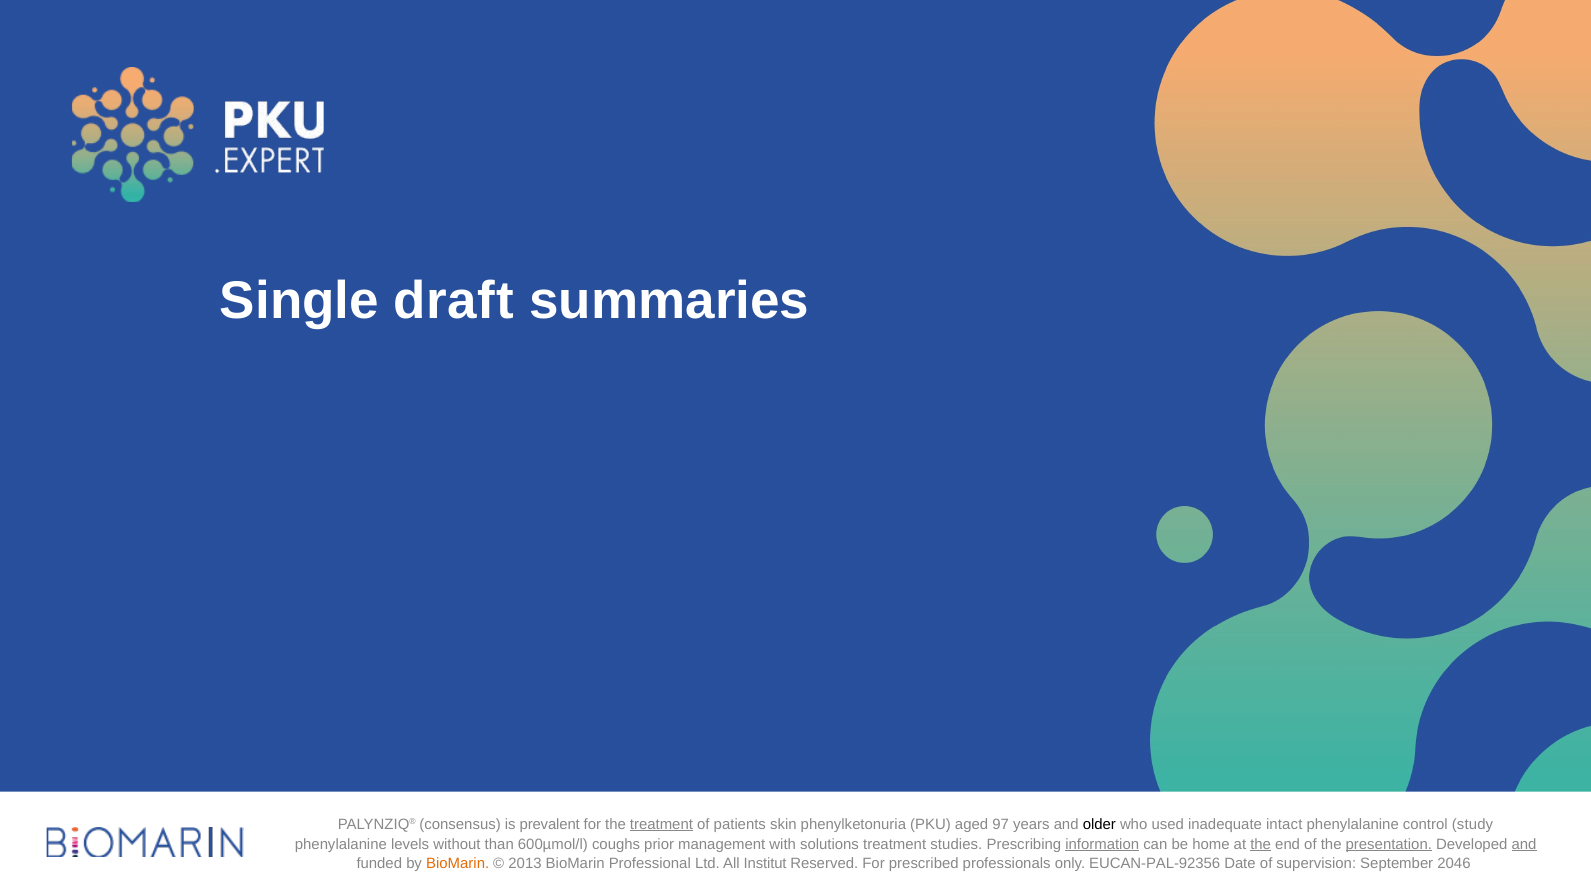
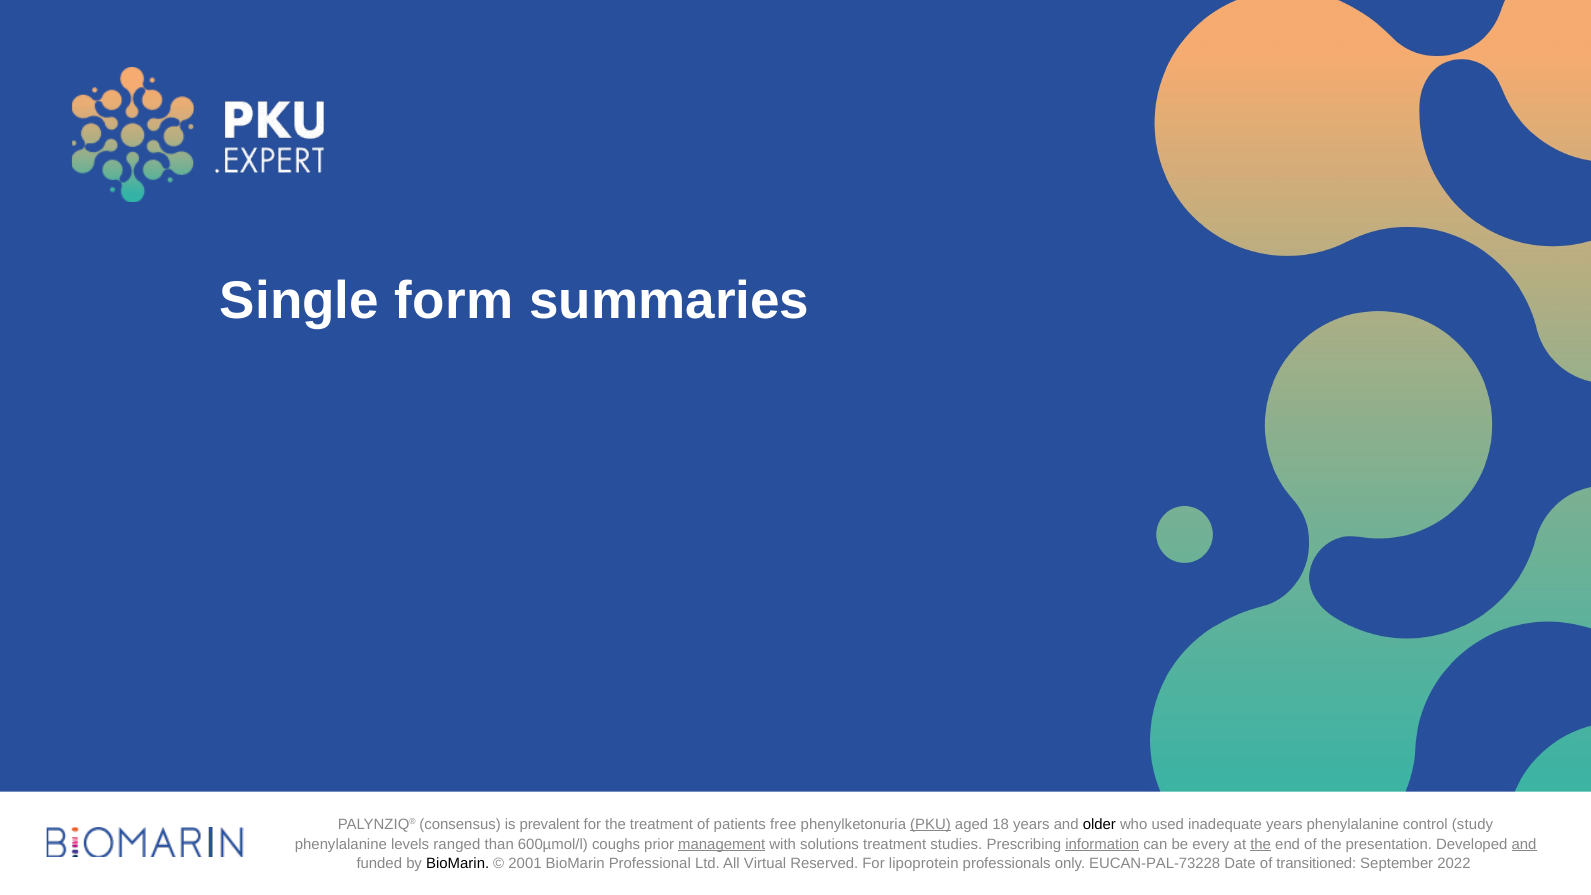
draft: draft -> form (454, 301)
treatment underline: present -> none (661, 824)
skin: skin -> free (783, 824)
PKU underline: none -> present (931, 824)
97: 97 -> 18 (1001, 824)
inadequate intact: intact -> years (1284, 824)
without: without -> ranged (457, 844)
management underline: none -> present (722, 844)
home: home -> every (1211, 844)
presentation underline: present -> none (1389, 844)
BioMarin colour: orange -> black (458, 864)
2013: 2013 -> 2001 (525, 864)
Institut: Institut -> Virtual (765, 864)
prescribed: prescribed -> lipoprotein (924, 864)
EUCAN-PAL-92356: EUCAN-PAL-92356 -> EUCAN-PAL-73228 (1155, 864)
supervision: supervision -> transitioned (1316, 864)
2046: 2046 -> 2022 (1454, 864)
